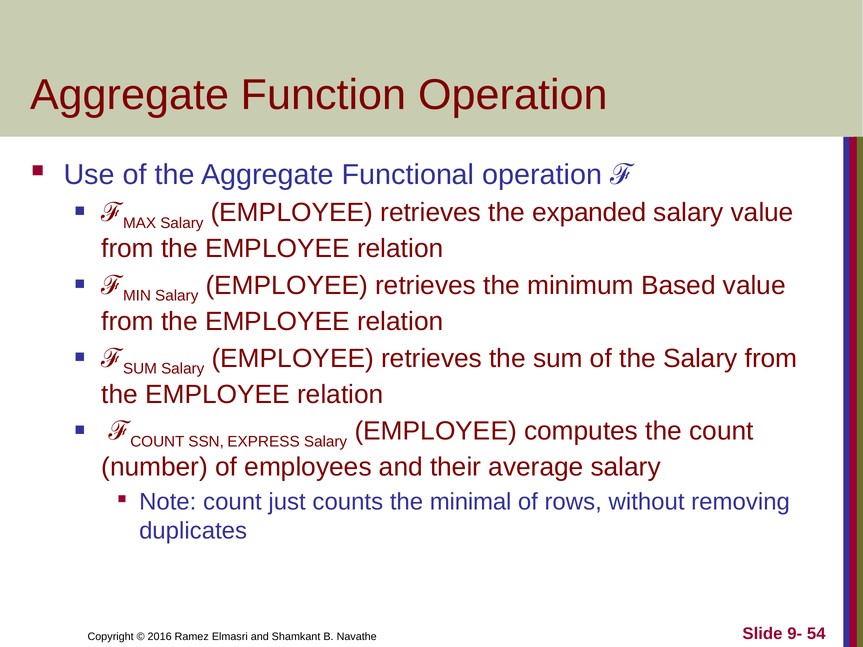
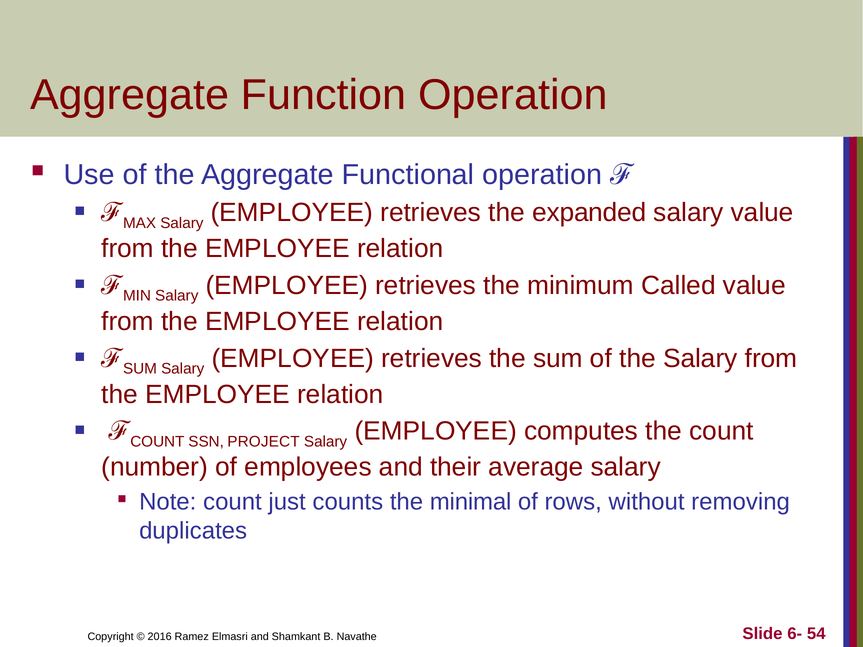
Based: Based -> Called (678, 286)
EXPRESS: EXPRESS -> PROJECT (263, 442)
9-: 9- -> 6- (795, 634)
